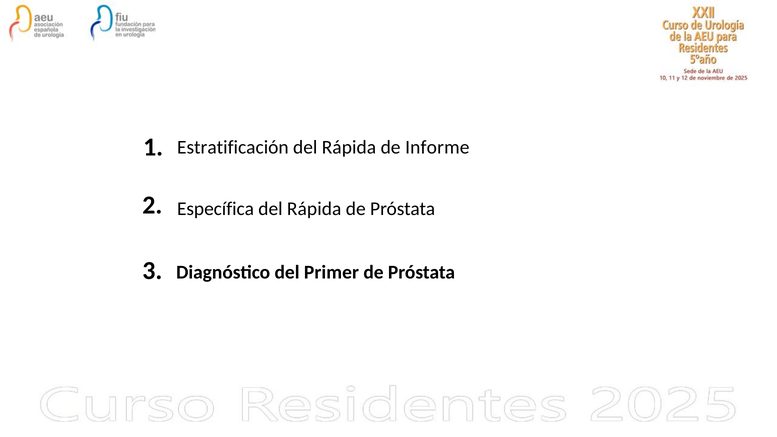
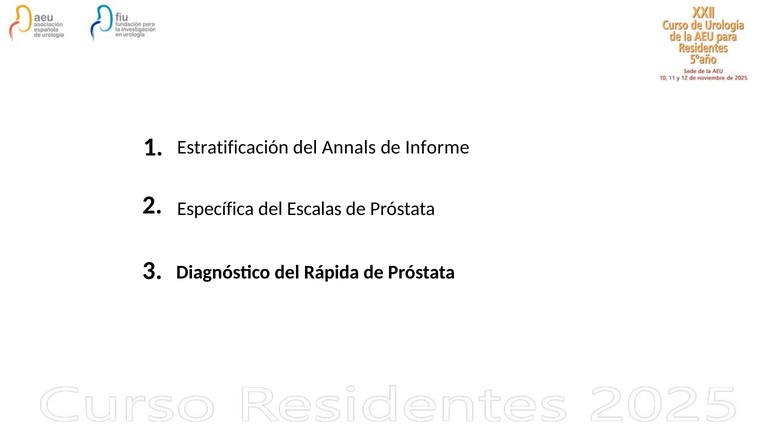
Rápida: Rápida -> Annals (349, 147)
Rápida: Rápida -> Escalas (314, 209)
Primer: Primer -> Rápida (332, 273)
